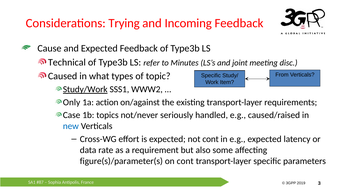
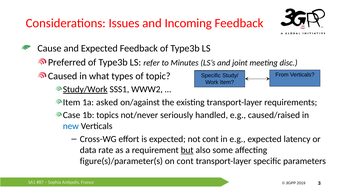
Trying: Trying -> Issues (124, 23)
Technical: Technical -> Preferred (67, 62)
Only: Only -> Item (72, 102)
action: action -> asked (107, 102)
but underline: none -> present (187, 150)
